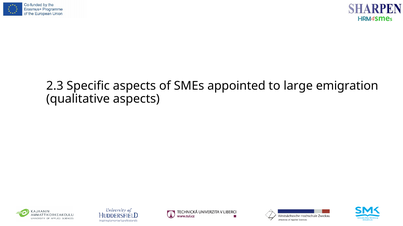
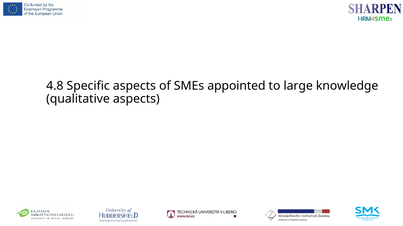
2.3: 2.3 -> 4.8 (55, 86)
emigration: emigration -> knowledge (347, 86)
